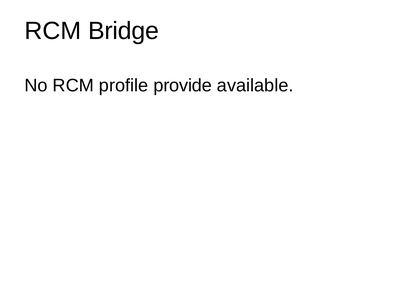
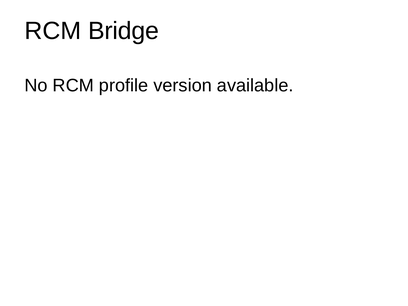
provide: provide -> version (183, 86)
